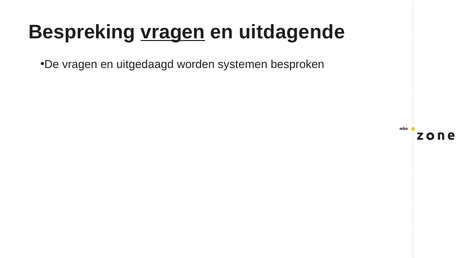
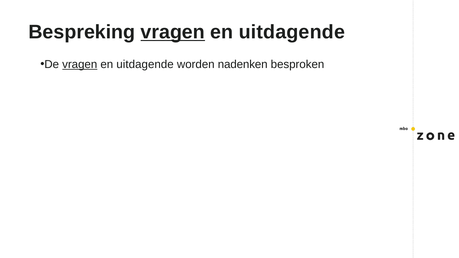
vragen underline: none -> present (80, 64)
uitgedaagd: uitgedaagd -> uitdagende (145, 64)
systemen: systemen -> nadenken (243, 64)
